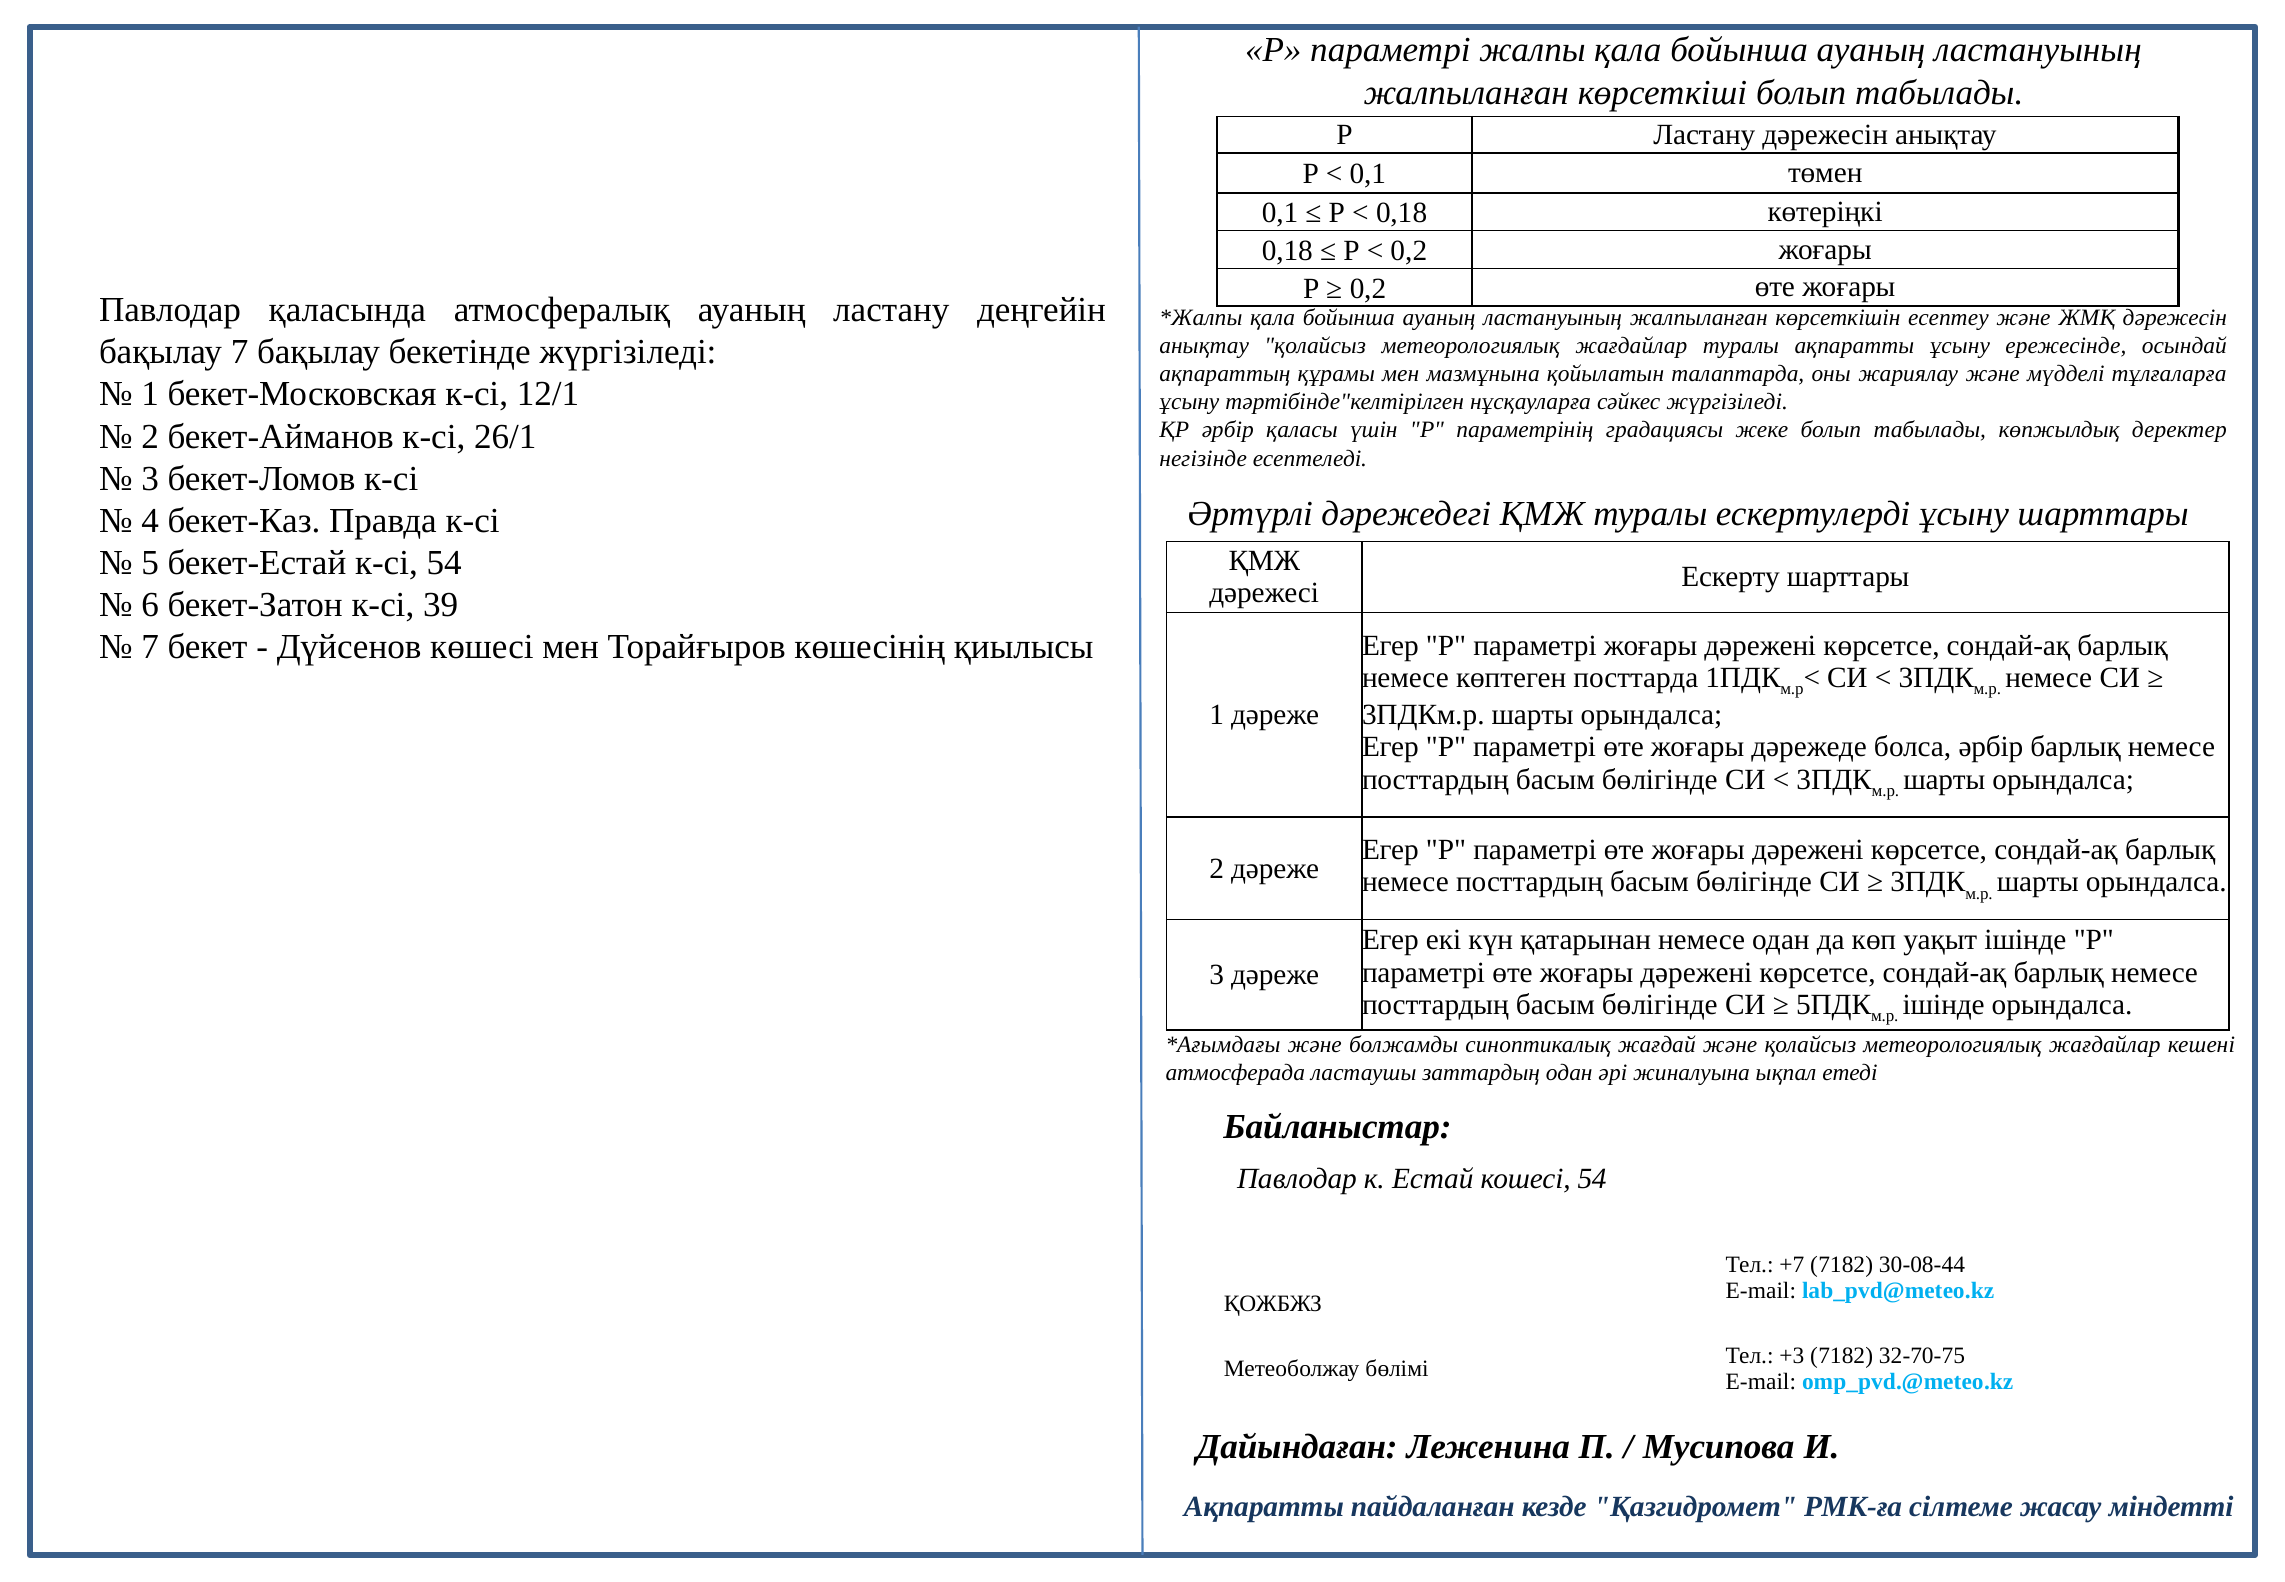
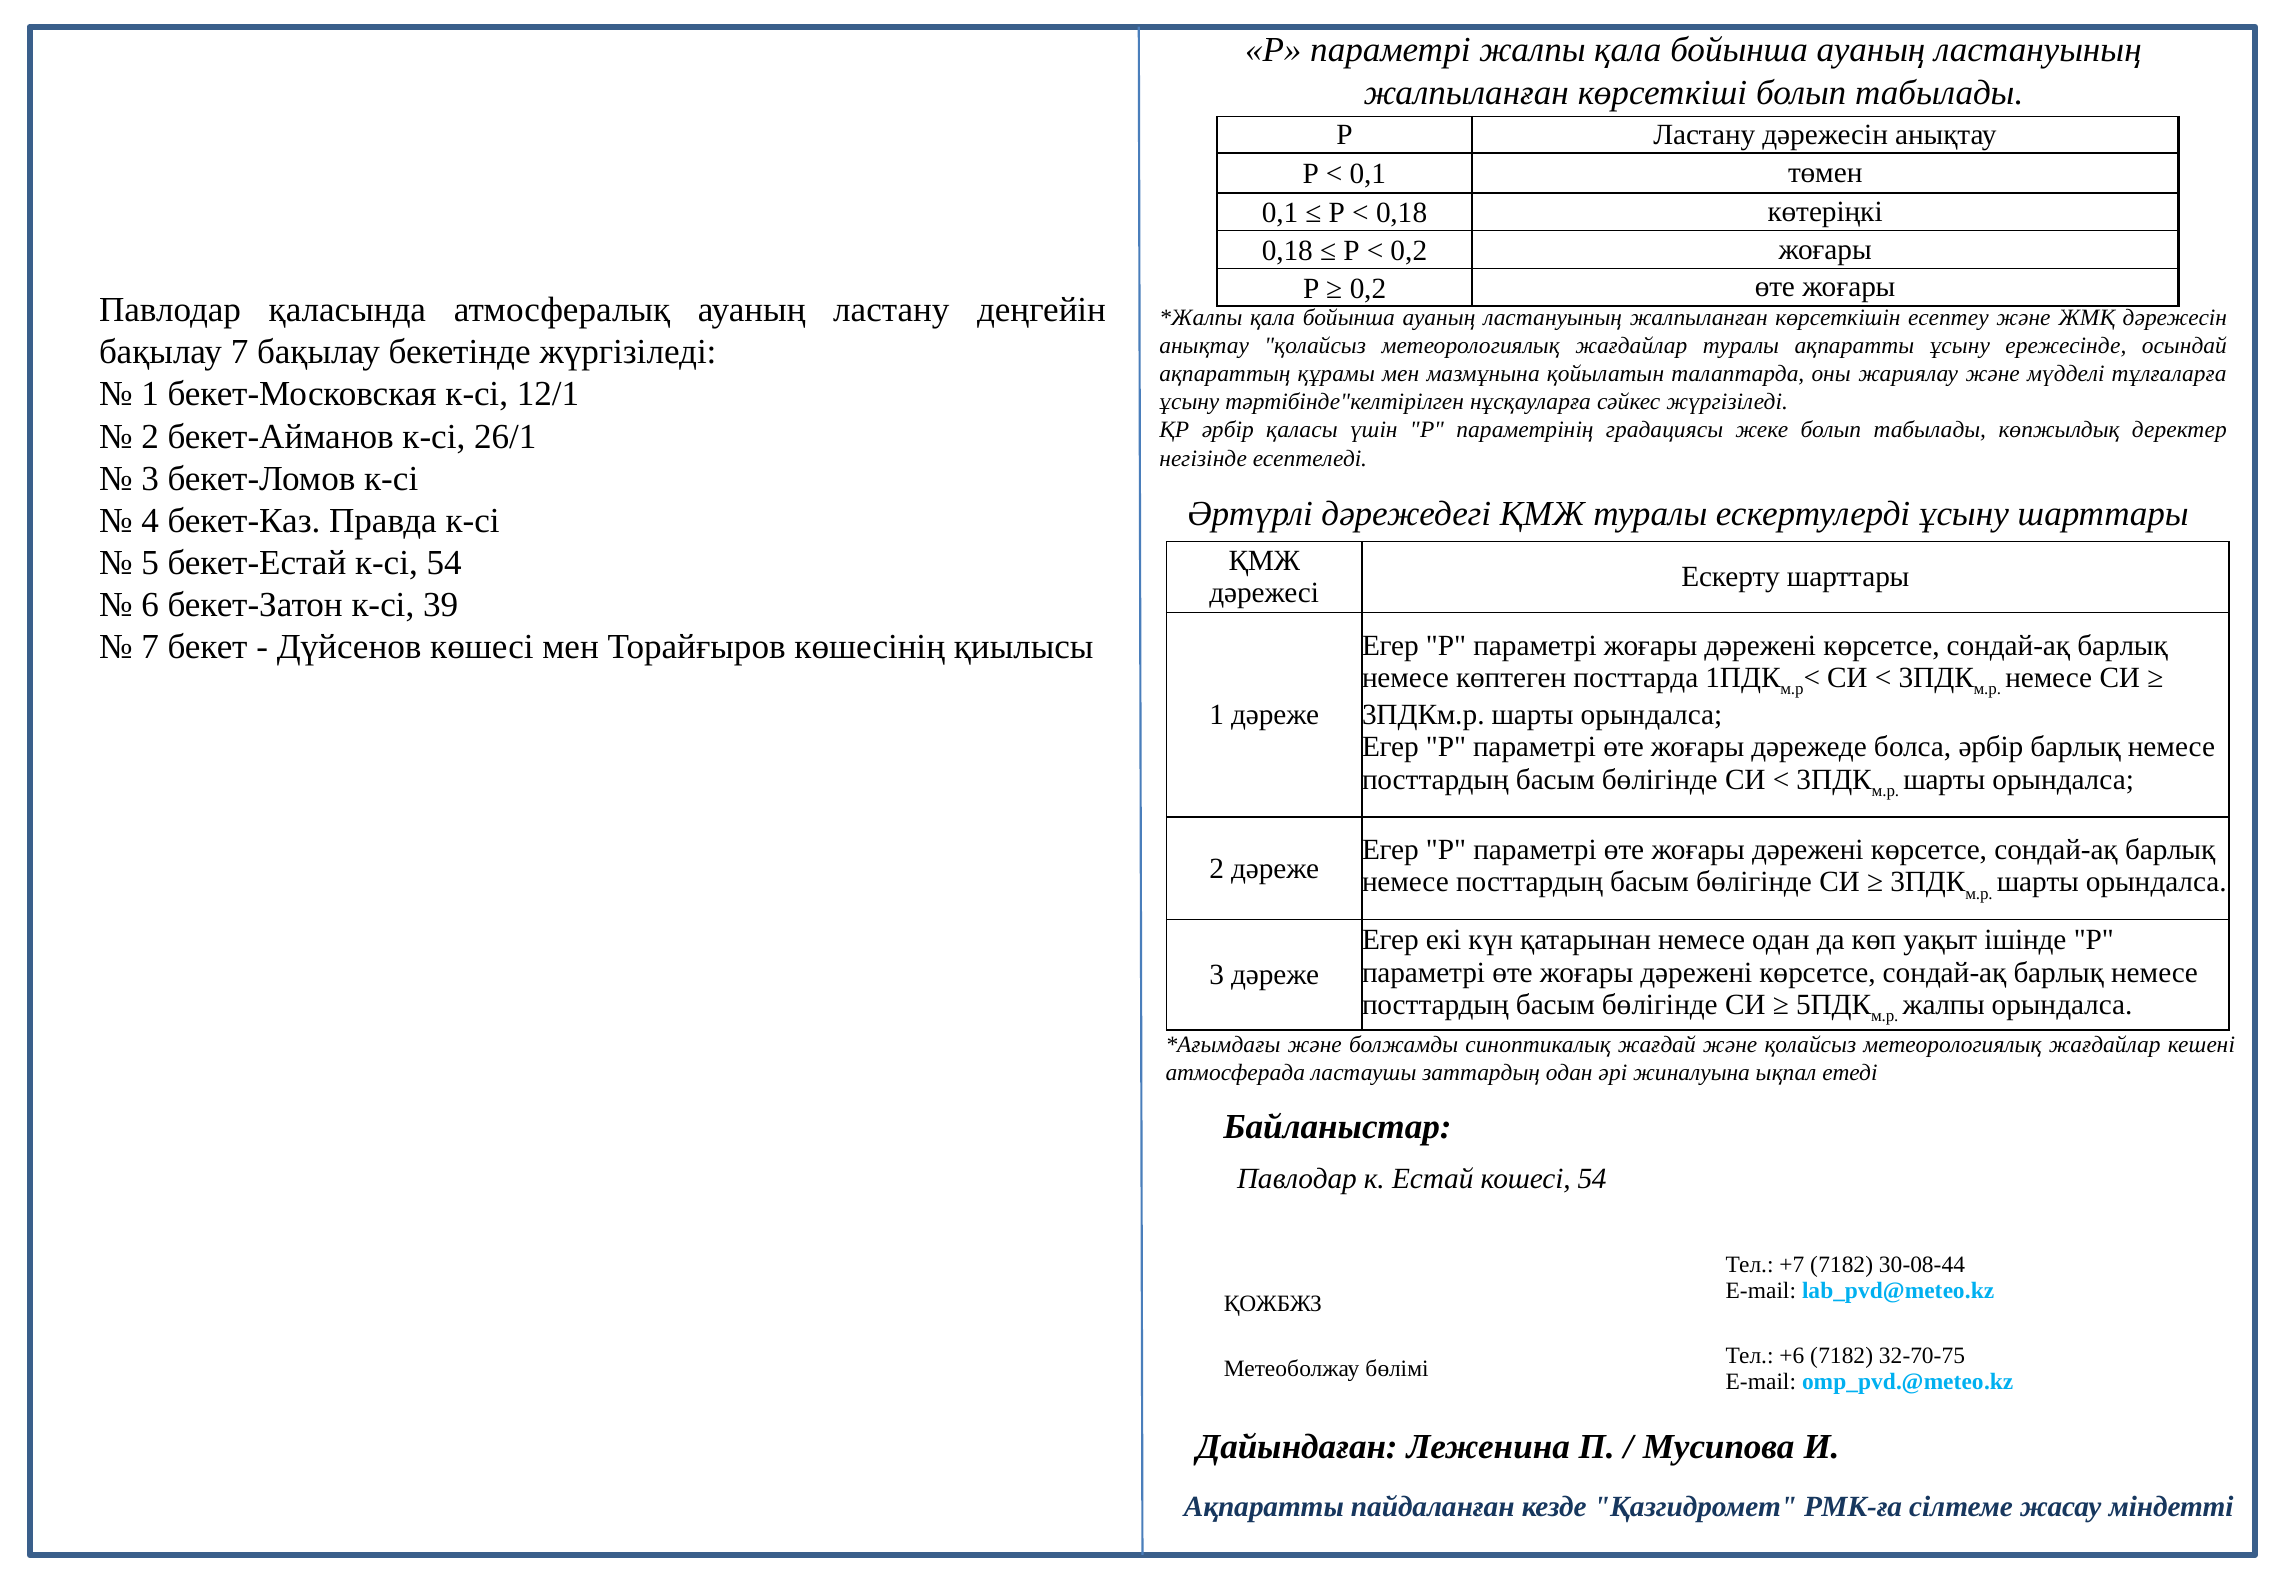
ішінде: ішінде -> жалпы (1944, 1005)
+3: +3 -> +6 (1792, 1356)
